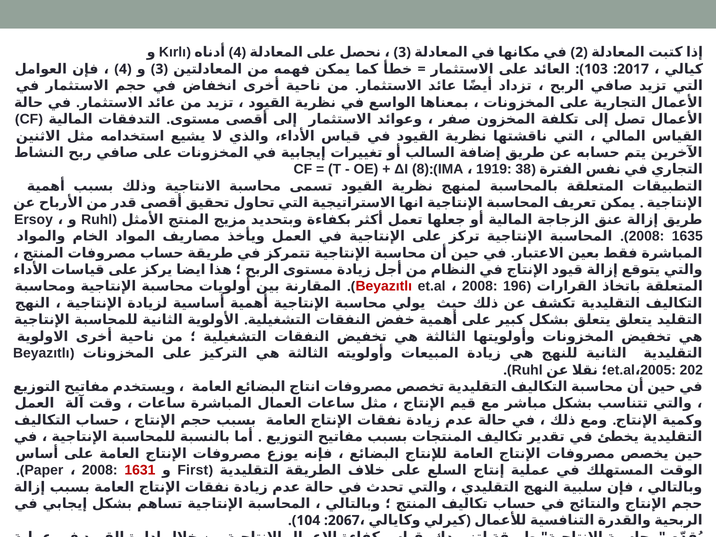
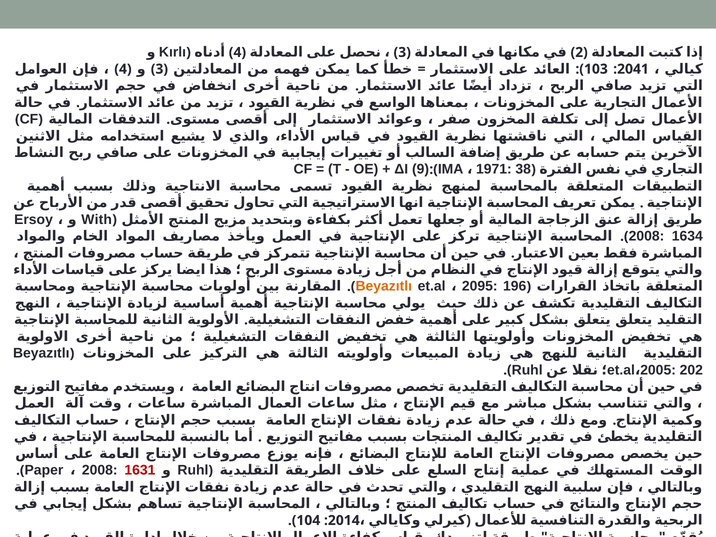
2017: 2017 -> 2041 (633, 69)
8: 8 -> 9 (421, 169)
1919: 1919 -> 1971 (494, 169)
Ruhl: Ruhl -> With (97, 220)
1635: 1635 -> 1634 (687, 236)
Beyazıtlı colour: red -> orange (384, 286)
2008: 2008 -> 2095 (480, 286)
First: First -> Ruhl (193, 470)
2067: 2067 -> 2014 (344, 520)
